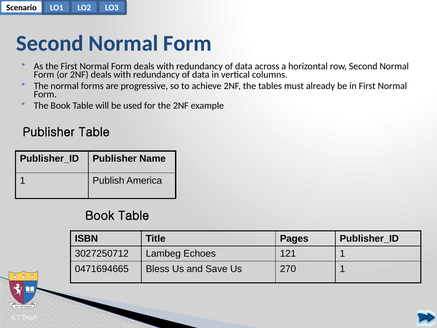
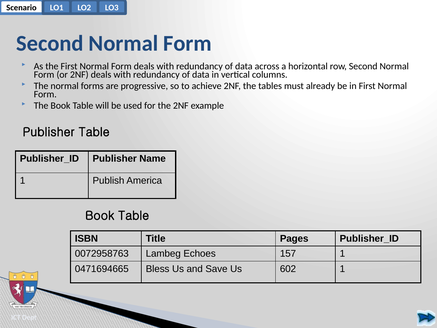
3027250712: 3027250712 -> 0072958763 (102, 254)
121: 121 -> 157 (288, 254)
270: 270 -> 602 (288, 269)
